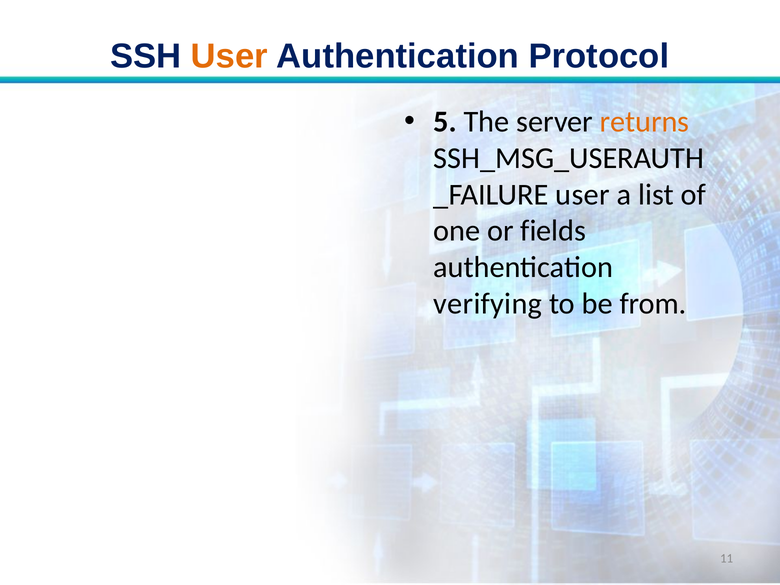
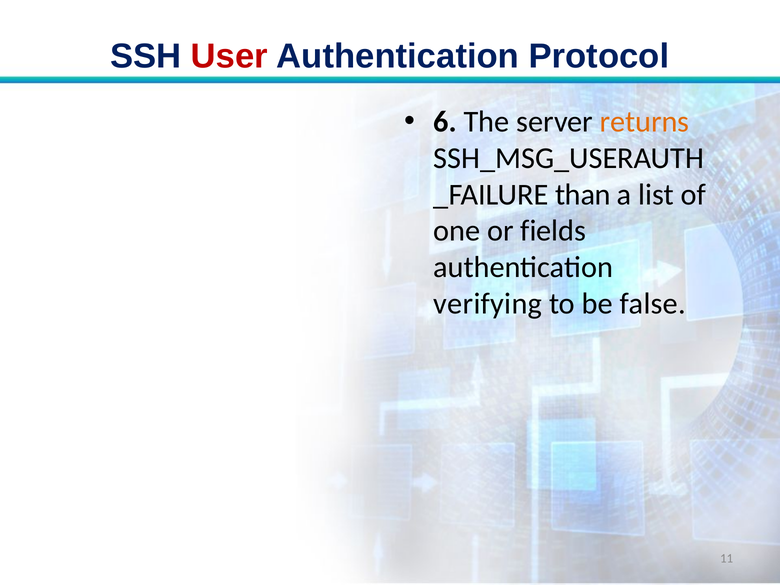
User colour: orange -> red (229, 56)
5: 5 -> 6 (445, 122)
user: user -> than (583, 195)
from: from -> false (653, 304)
